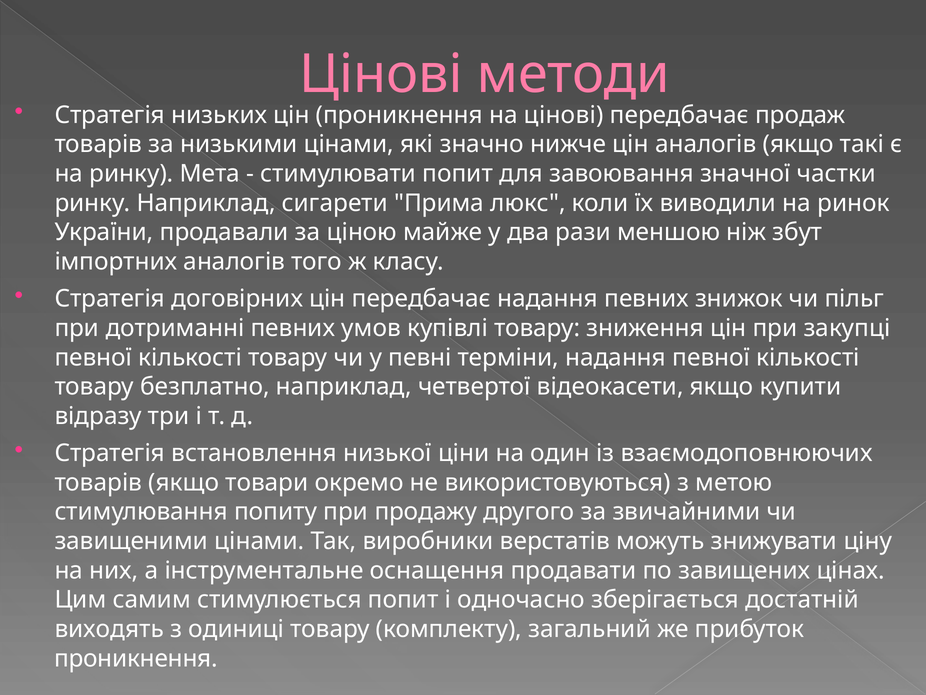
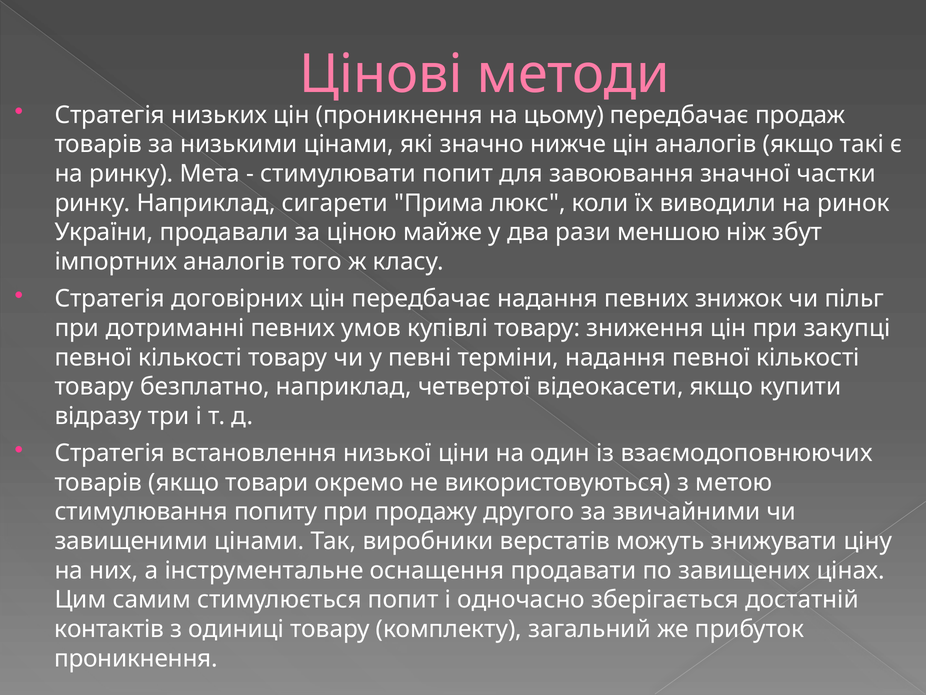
на цінові: цінові -> цьому (564, 115)
виходять: виходять -> контактів (109, 629)
